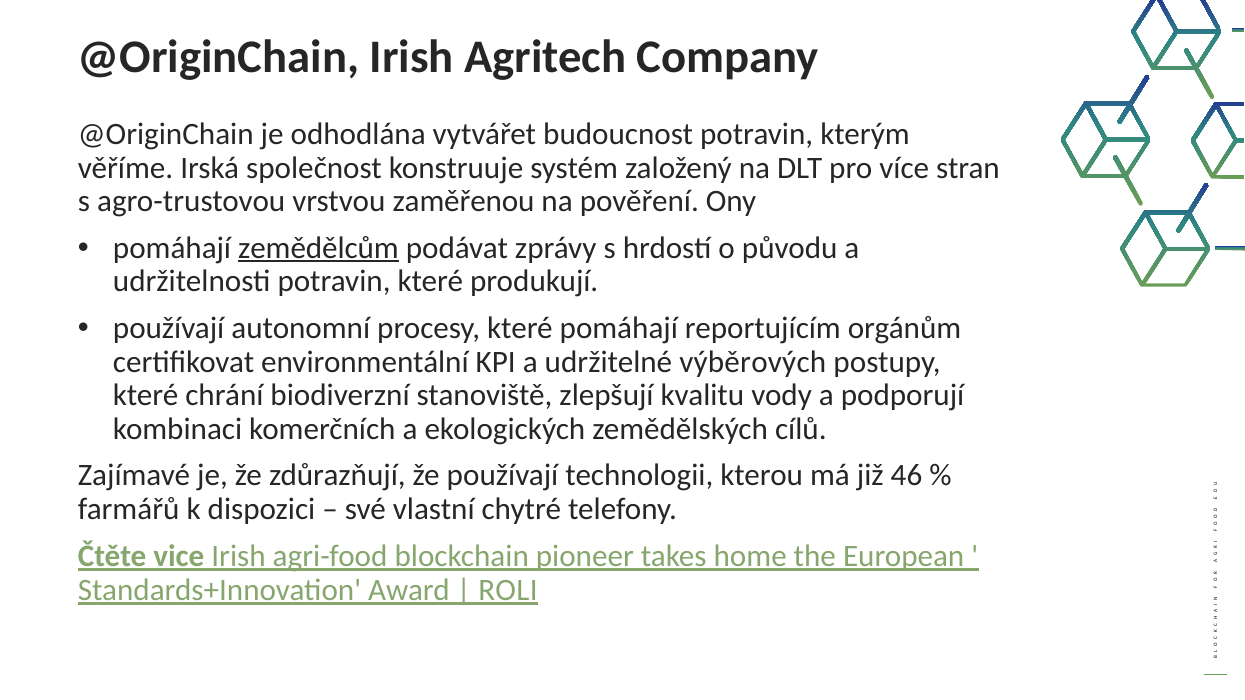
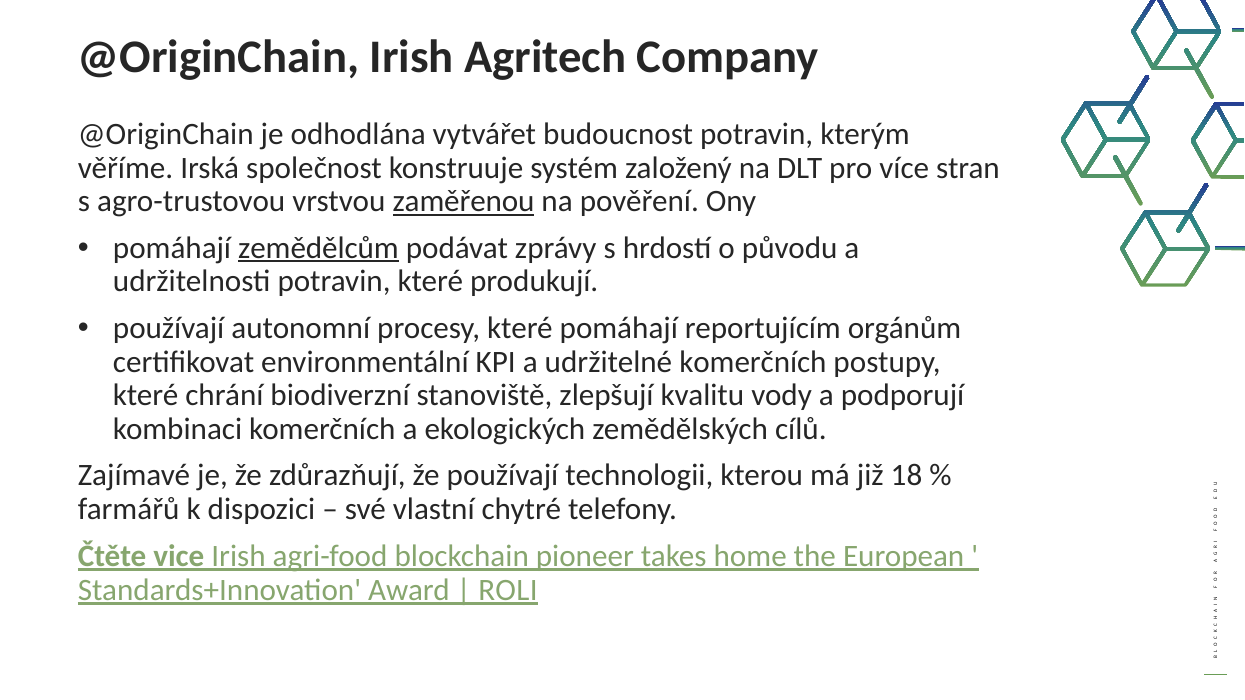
zaměřenou underline: none -> present (464, 202)
udržitelné výběrových: výběrových -> komerčních (753, 362)
46: 46 -> 18 (907, 476)
